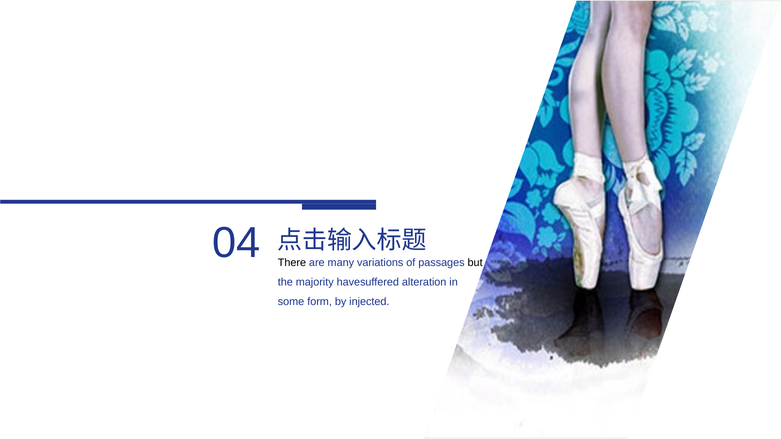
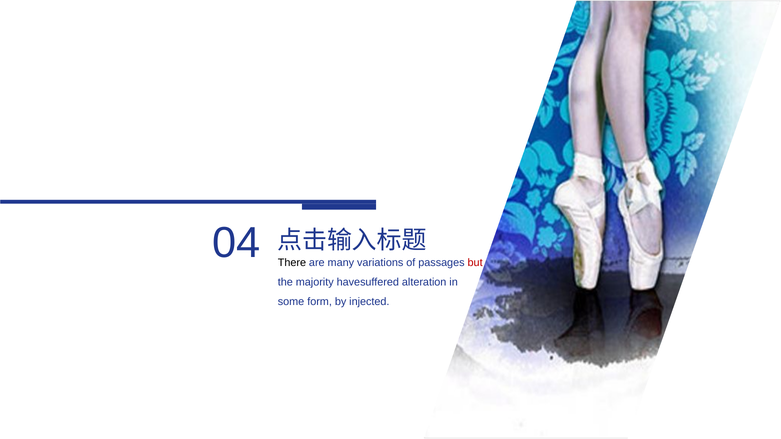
but colour: black -> red (475, 263)
